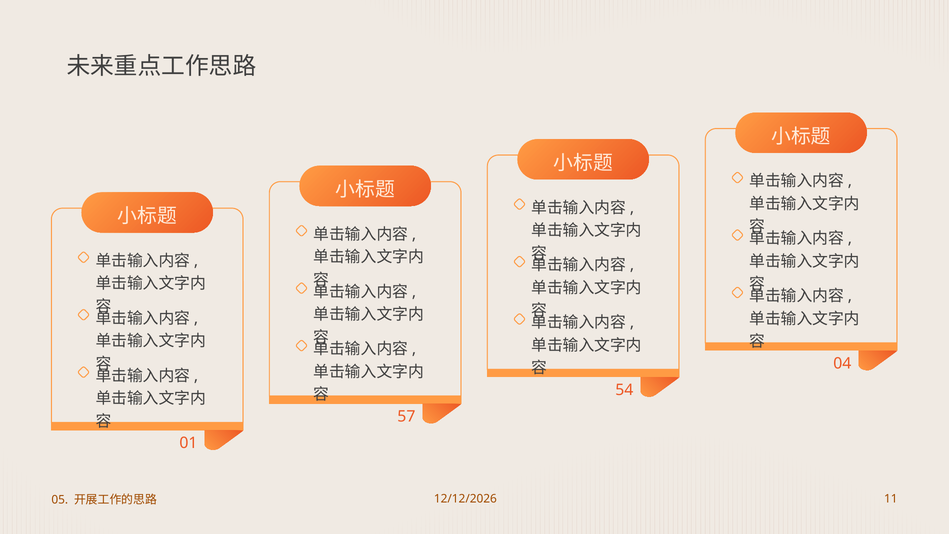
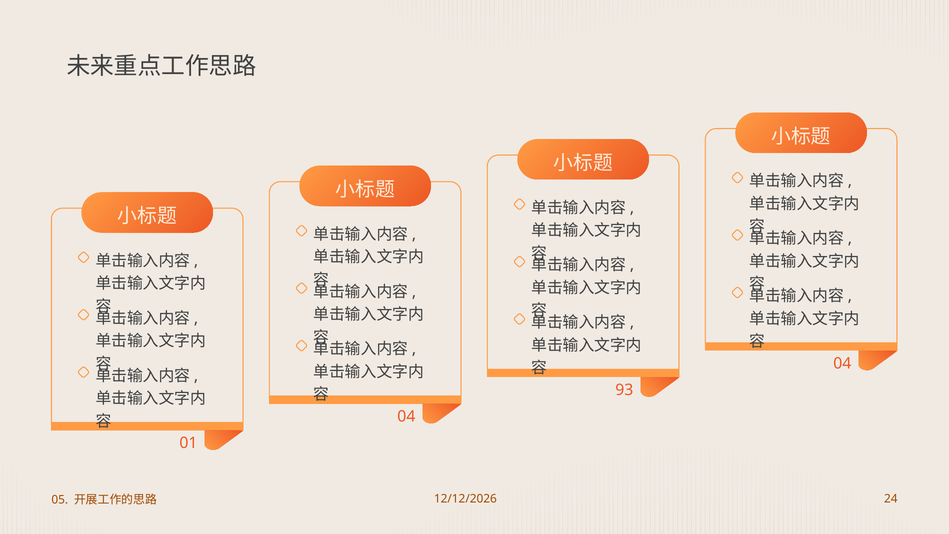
54: 54 -> 93 (624, 390)
57: 57 -> 04 (406, 416)
11: 11 -> 24 (891, 499)
